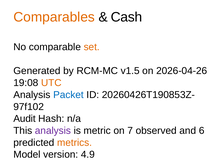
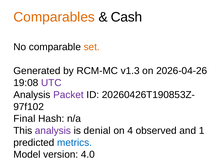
v1.5: v1.5 -> v1.3 (130, 71)
UTC colour: orange -> purple (51, 83)
Packet colour: blue -> purple (68, 95)
Audit: Audit -> Final (24, 119)
metric: metric -> denial (97, 131)
7: 7 -> 4 (130, 131)
6: 6 -> 1 (202, 131)
metrics colour: orange -> blue (75, 143)
4.9: 4.9 -> 4.0 (88, 155)
